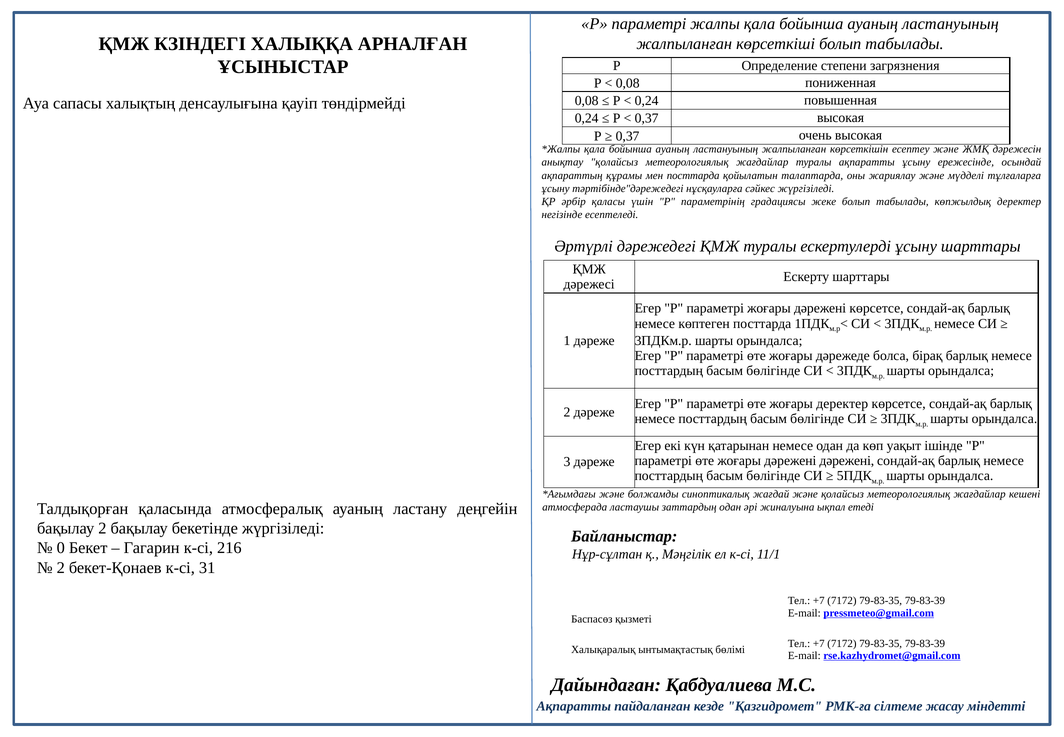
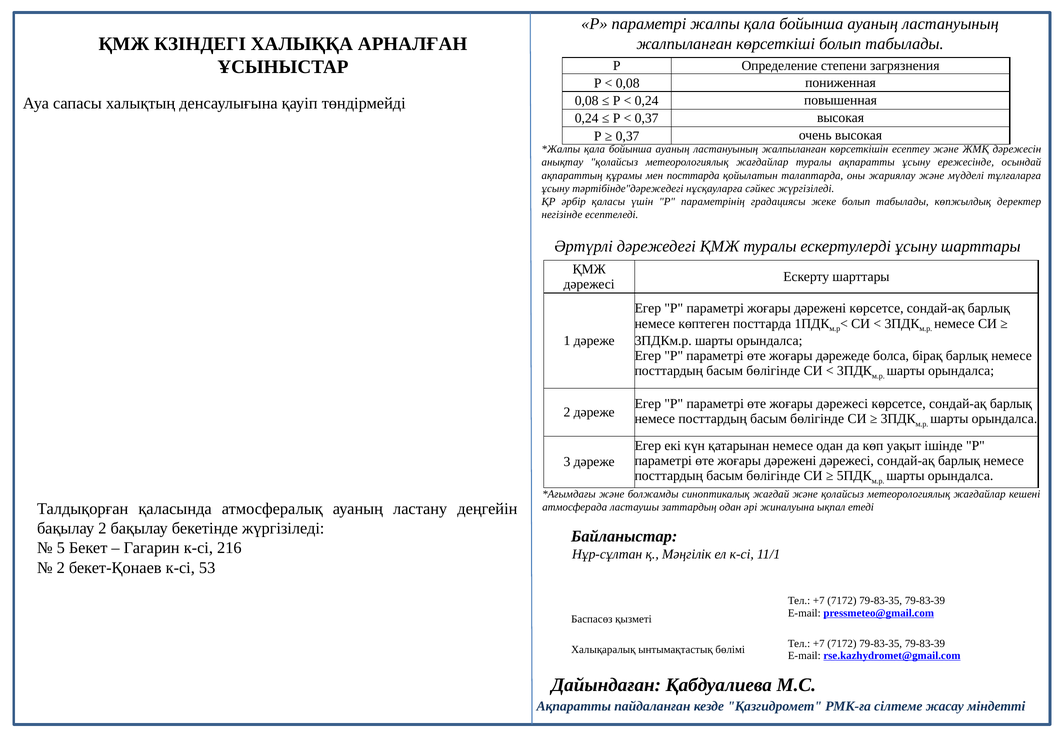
жоғары деректер: деректер -> дәрежесі (842, 403)
дәрежені дәрежені: дәрежені -> дәрежесі (847, 461)
0: 0 -> 5 (61, 548)
31: 31 -> 53 (207, 567)
